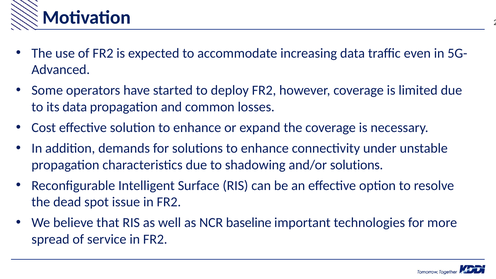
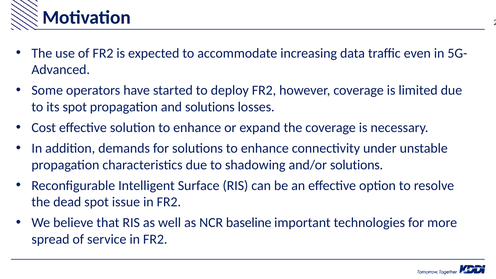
its data: data -> spot (75, 107)
and common: common -> solutions (210, 107)
